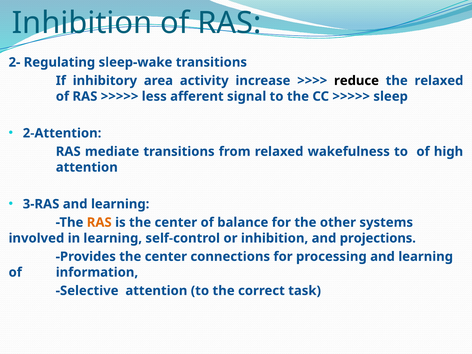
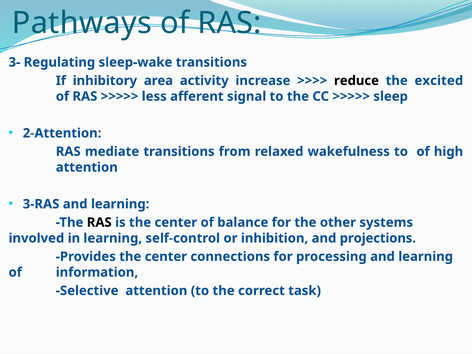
Inhibition: Inhibition -> Pathways (82, 23)
2-: 2- -> 3- (14, 62)
the relaxed: relaxed -> excited (439, 81)
RAS colour: orange -> black (99, 222)
